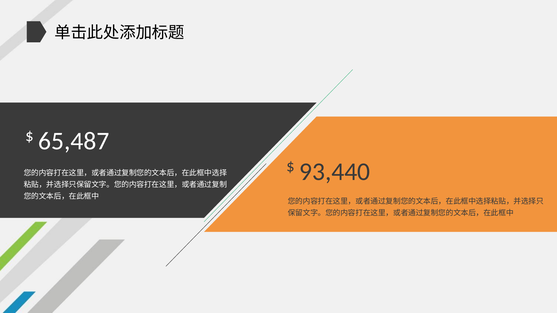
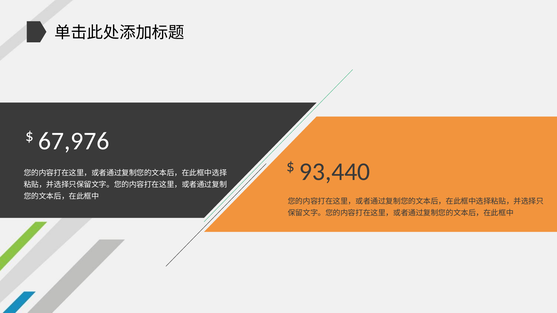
65,487: 65,487 -> 67,976 (74, 141)
